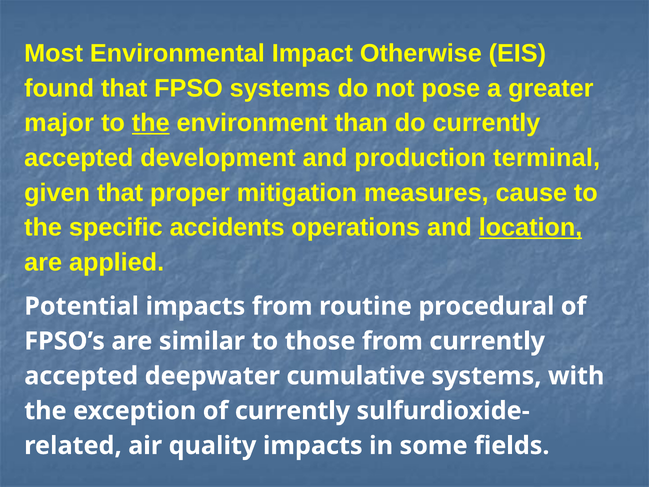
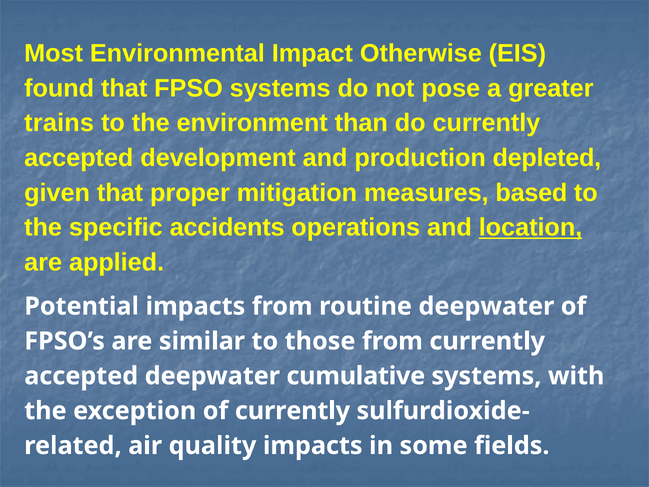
major: major -> trains (59, 123)
the underline: present -> none (151, 123)
terminal: terminal -> depleted (547, 158)
cause: cause -> based (531, 193)
routine procedural: procedural -> deepwater (486, 306)
